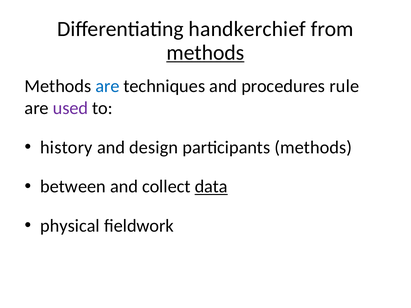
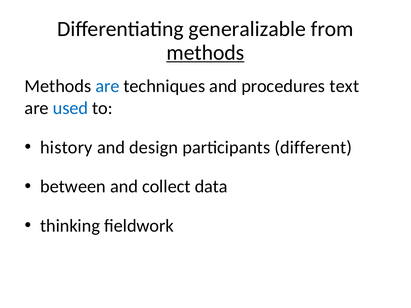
handkerchief: handkerchief -> generalizable (247, 29)
rule: rule -> text (344, 86)
used colour: purple -> blue (70, 108)
participants methods: methods -> different (313, 147)
data underline: present -> none (211, 187)
physical: physical -> thinking (70, 226)
